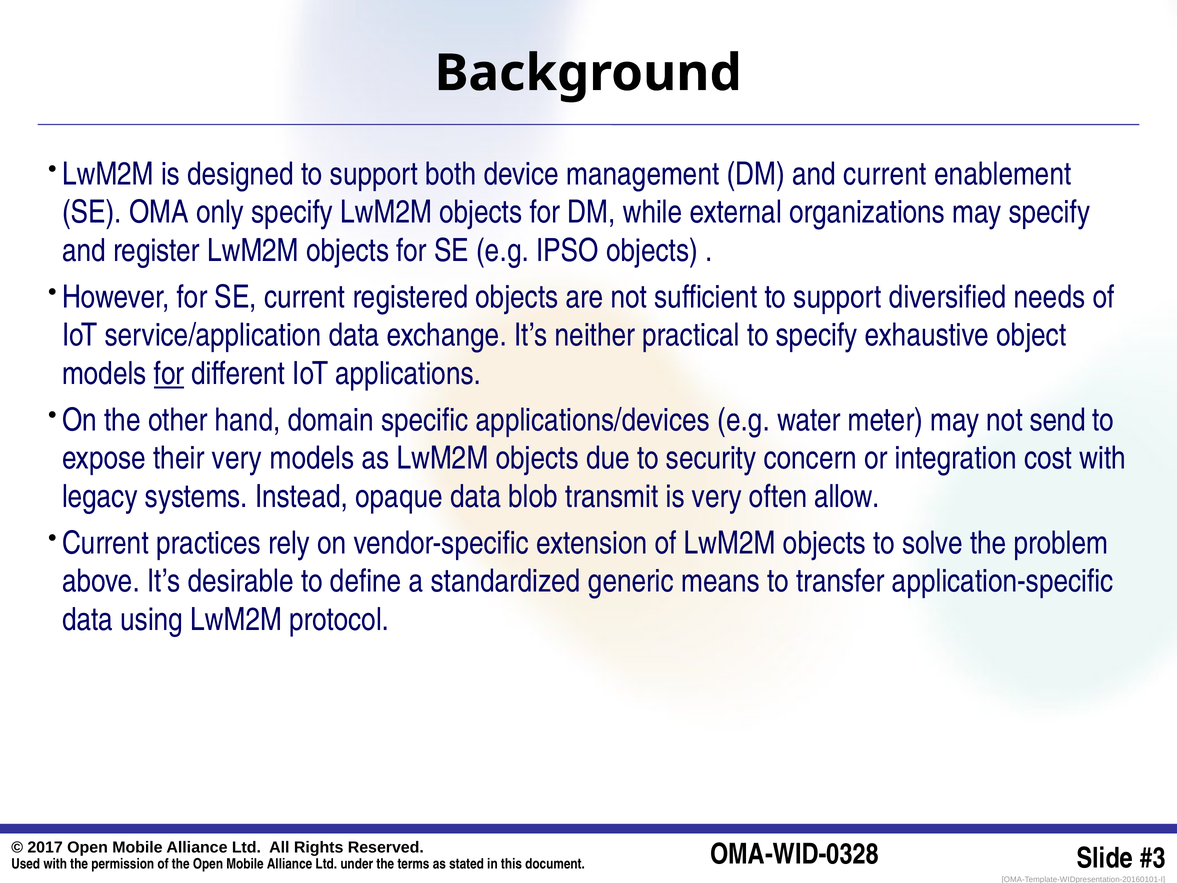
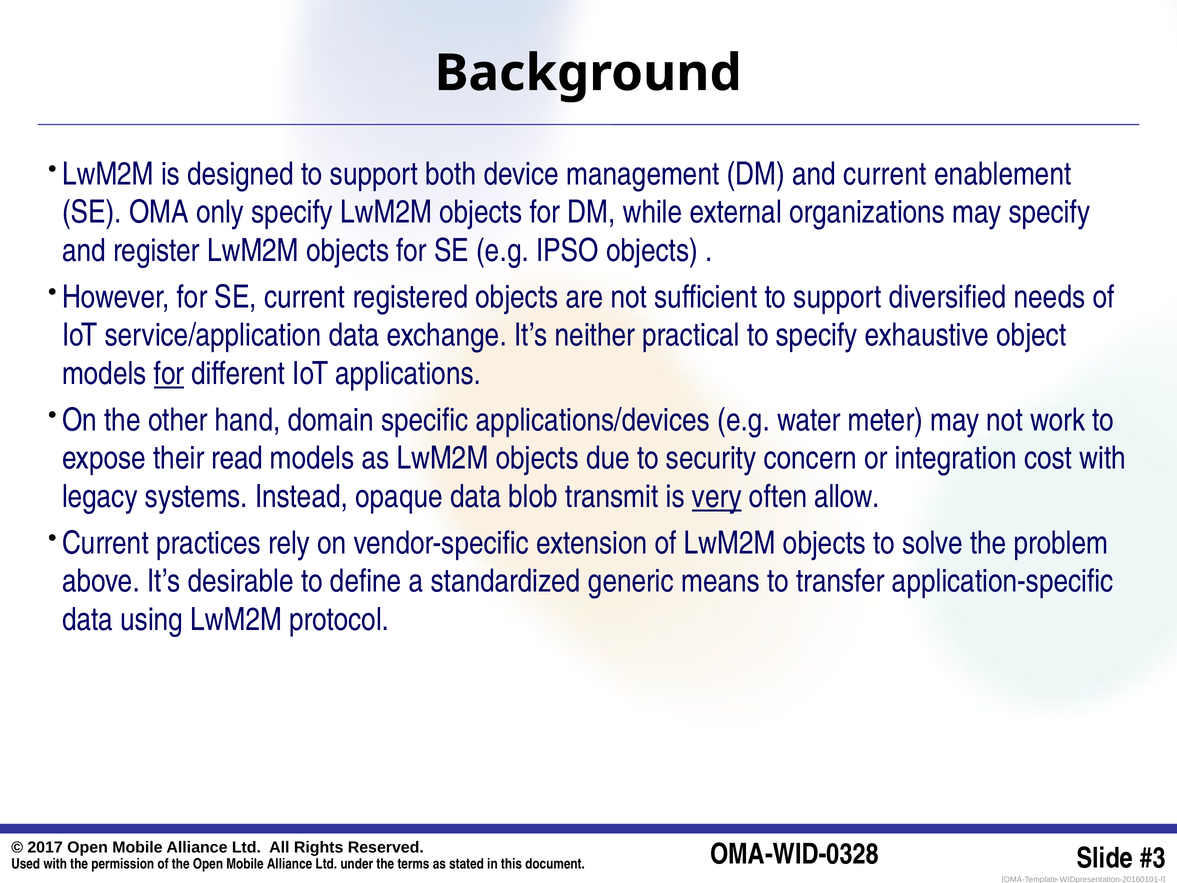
send: send -> work (1058, 420)
their very: very -> read (237, 458)
very underline: none -> present (717, 497)
